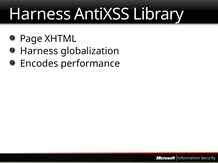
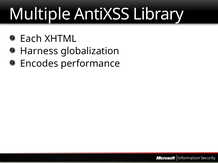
Harness: Harness -> Multiple (40, 14)
Page: Page -> Each (31, 39)
